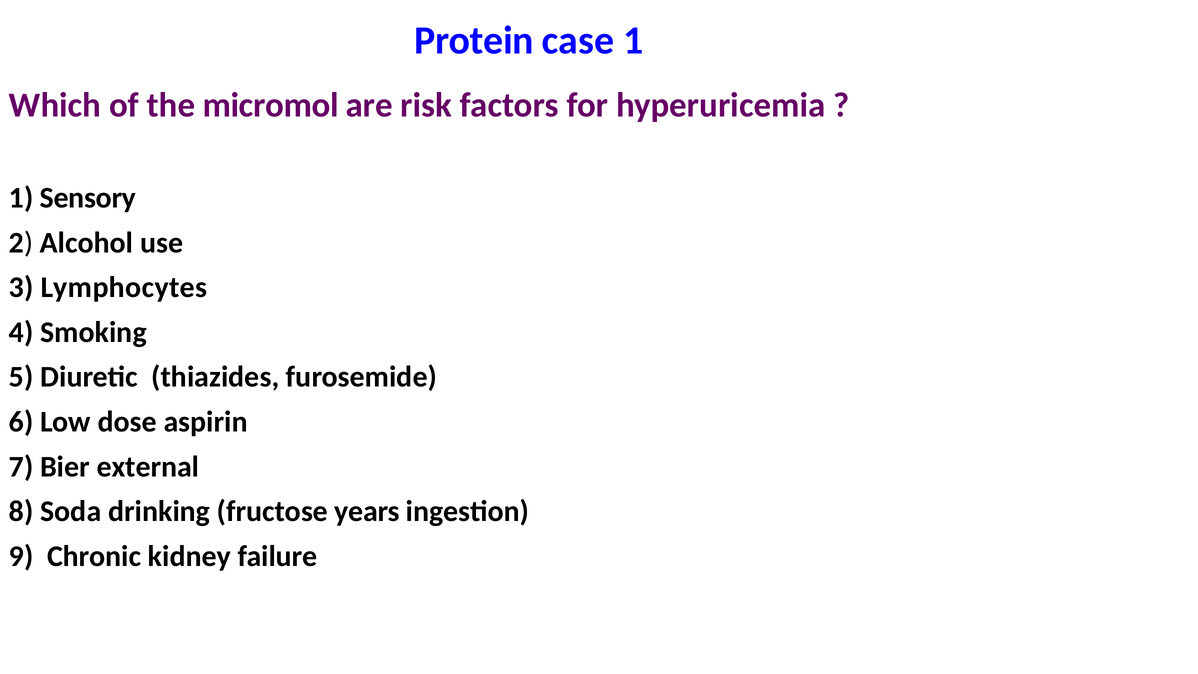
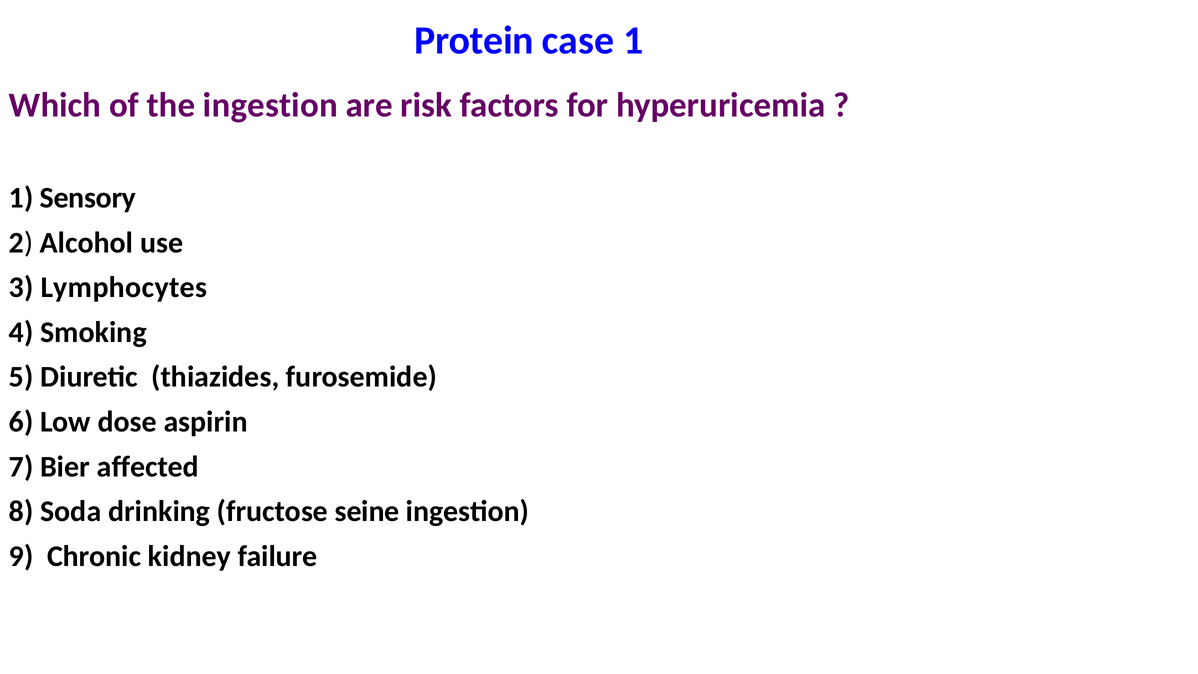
the micromol: micromol -> ingestion (270, 105)
external: external -> affected (148, 467)
years: years -> seine (367, 511)
